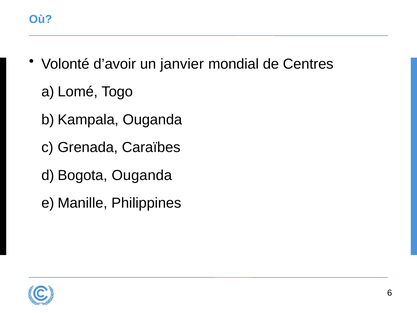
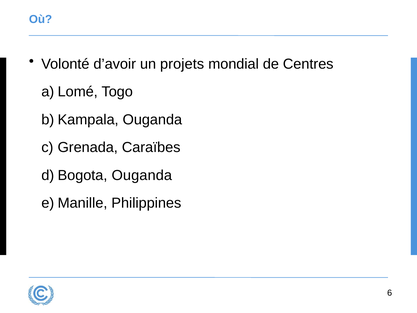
janvier: janvier -> projets (182, 64)
